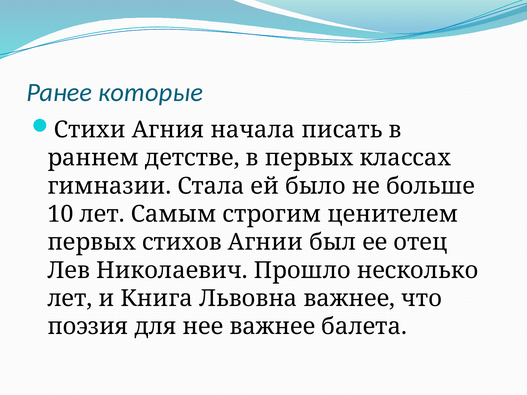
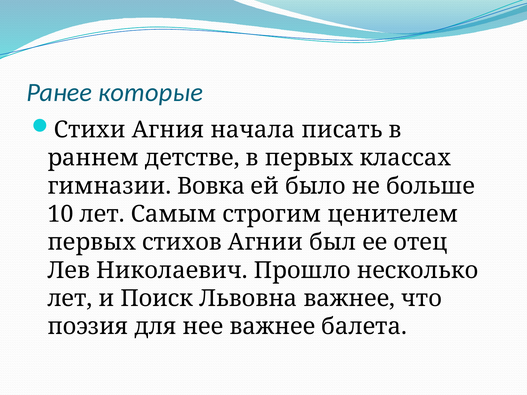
Стала: Стала -> Вовка (211, 186)
Книга: Книга -> Поиск (157, 299)
